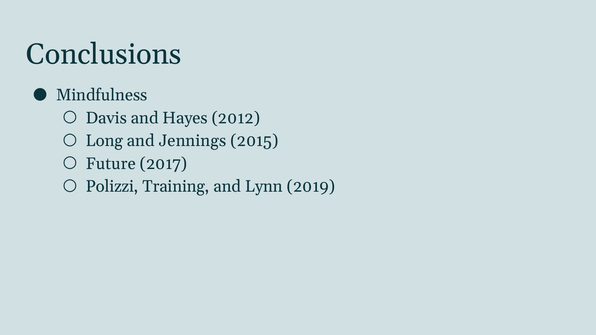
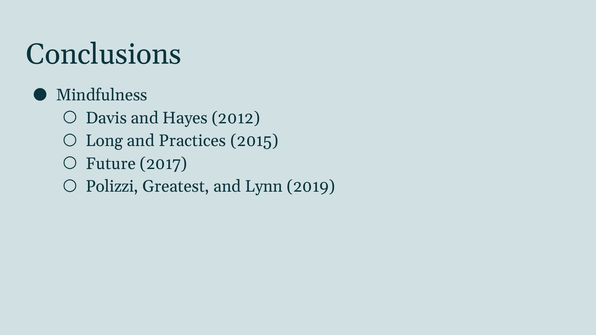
Jennings: Jennings -> Practices (193, 141)
Training: Training -> Greatest (176, 187)
